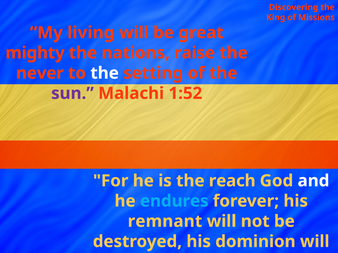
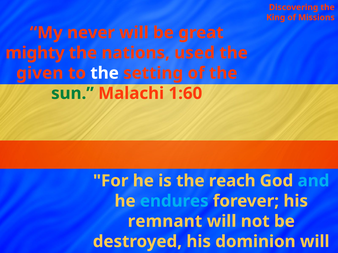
My living: living -> never (91, 33)
raise: raise -> used (195, 53)
never: never -> given (40, 73)
sun colour: purple -> green (72, 94)
1:52: 1:52 -> 1:60 (185, 94)
and colour: white -> light blue (313, 181)
